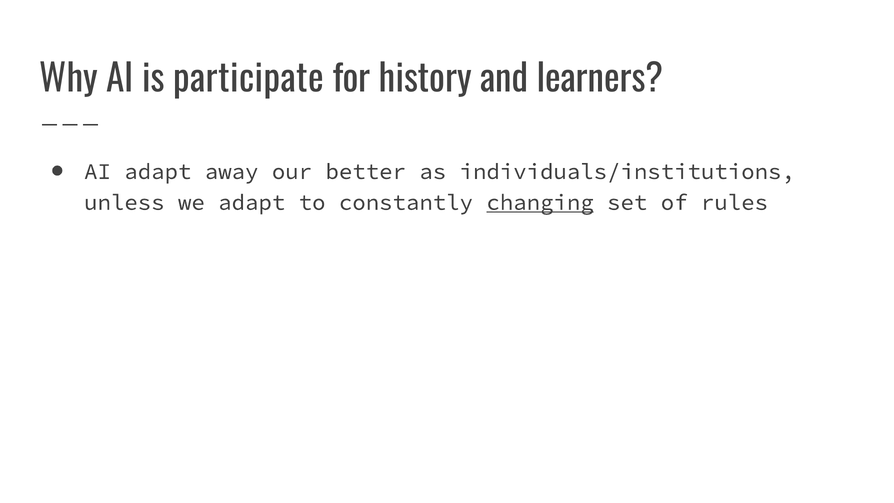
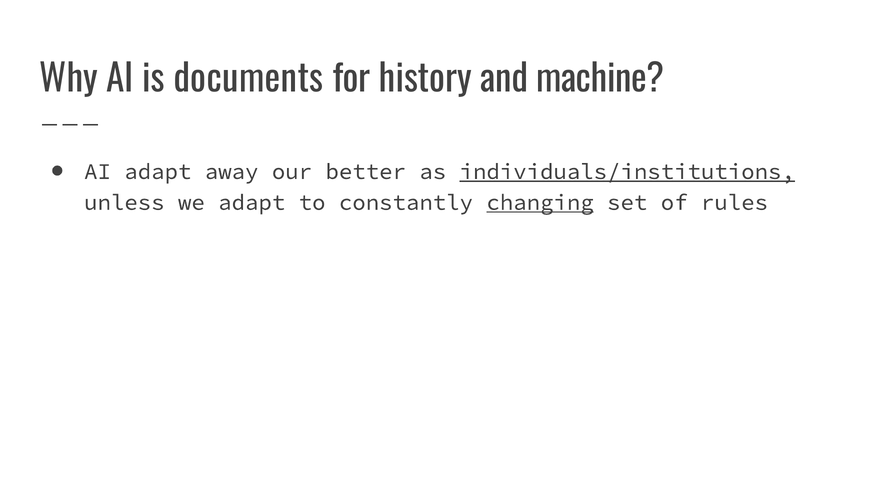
participate: participate -> documents (249, 79)
learners: learners -> machine (600, 79)
individuals/institutions underline: none -> present (627, 172)
